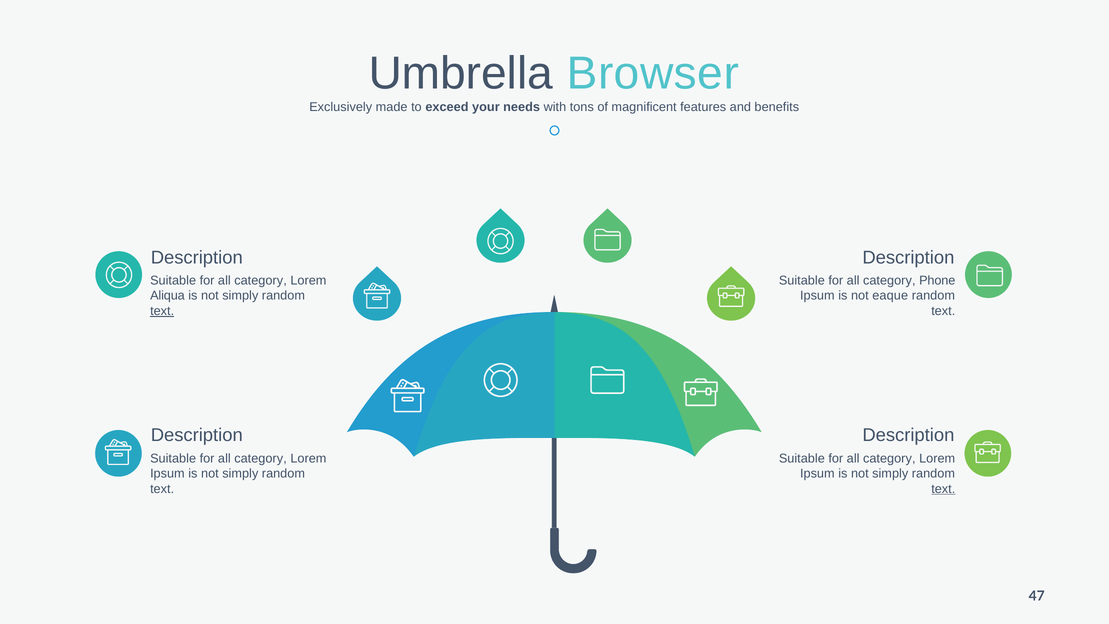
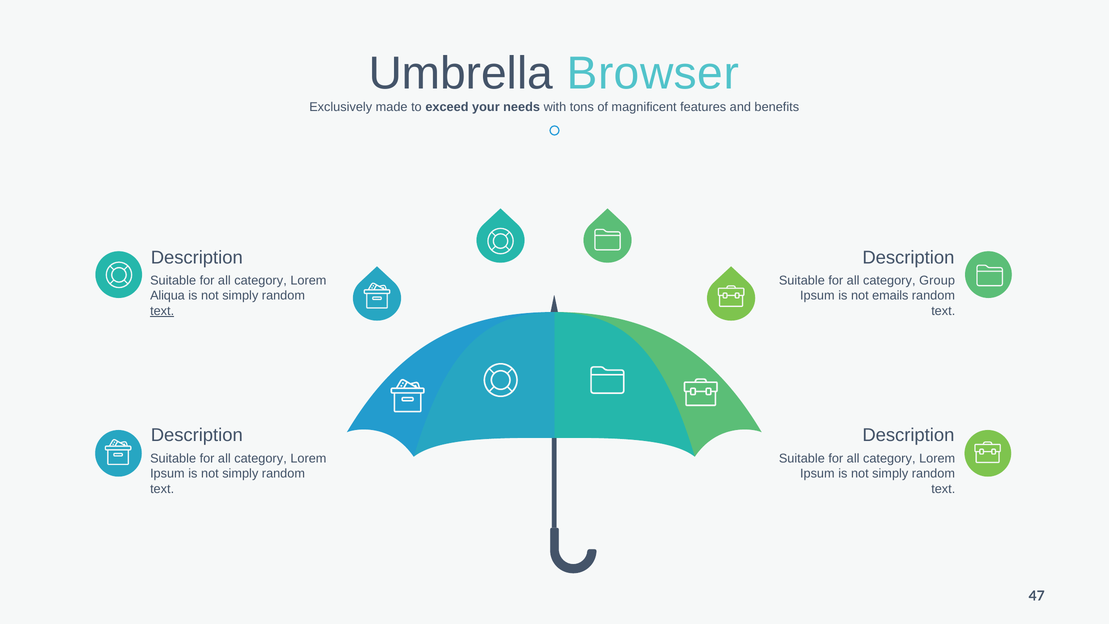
Phone: Phone -> Group (937, 280)
eaque: eaque -> emails (890, 296)
text underline: present -> none (943, 489)
